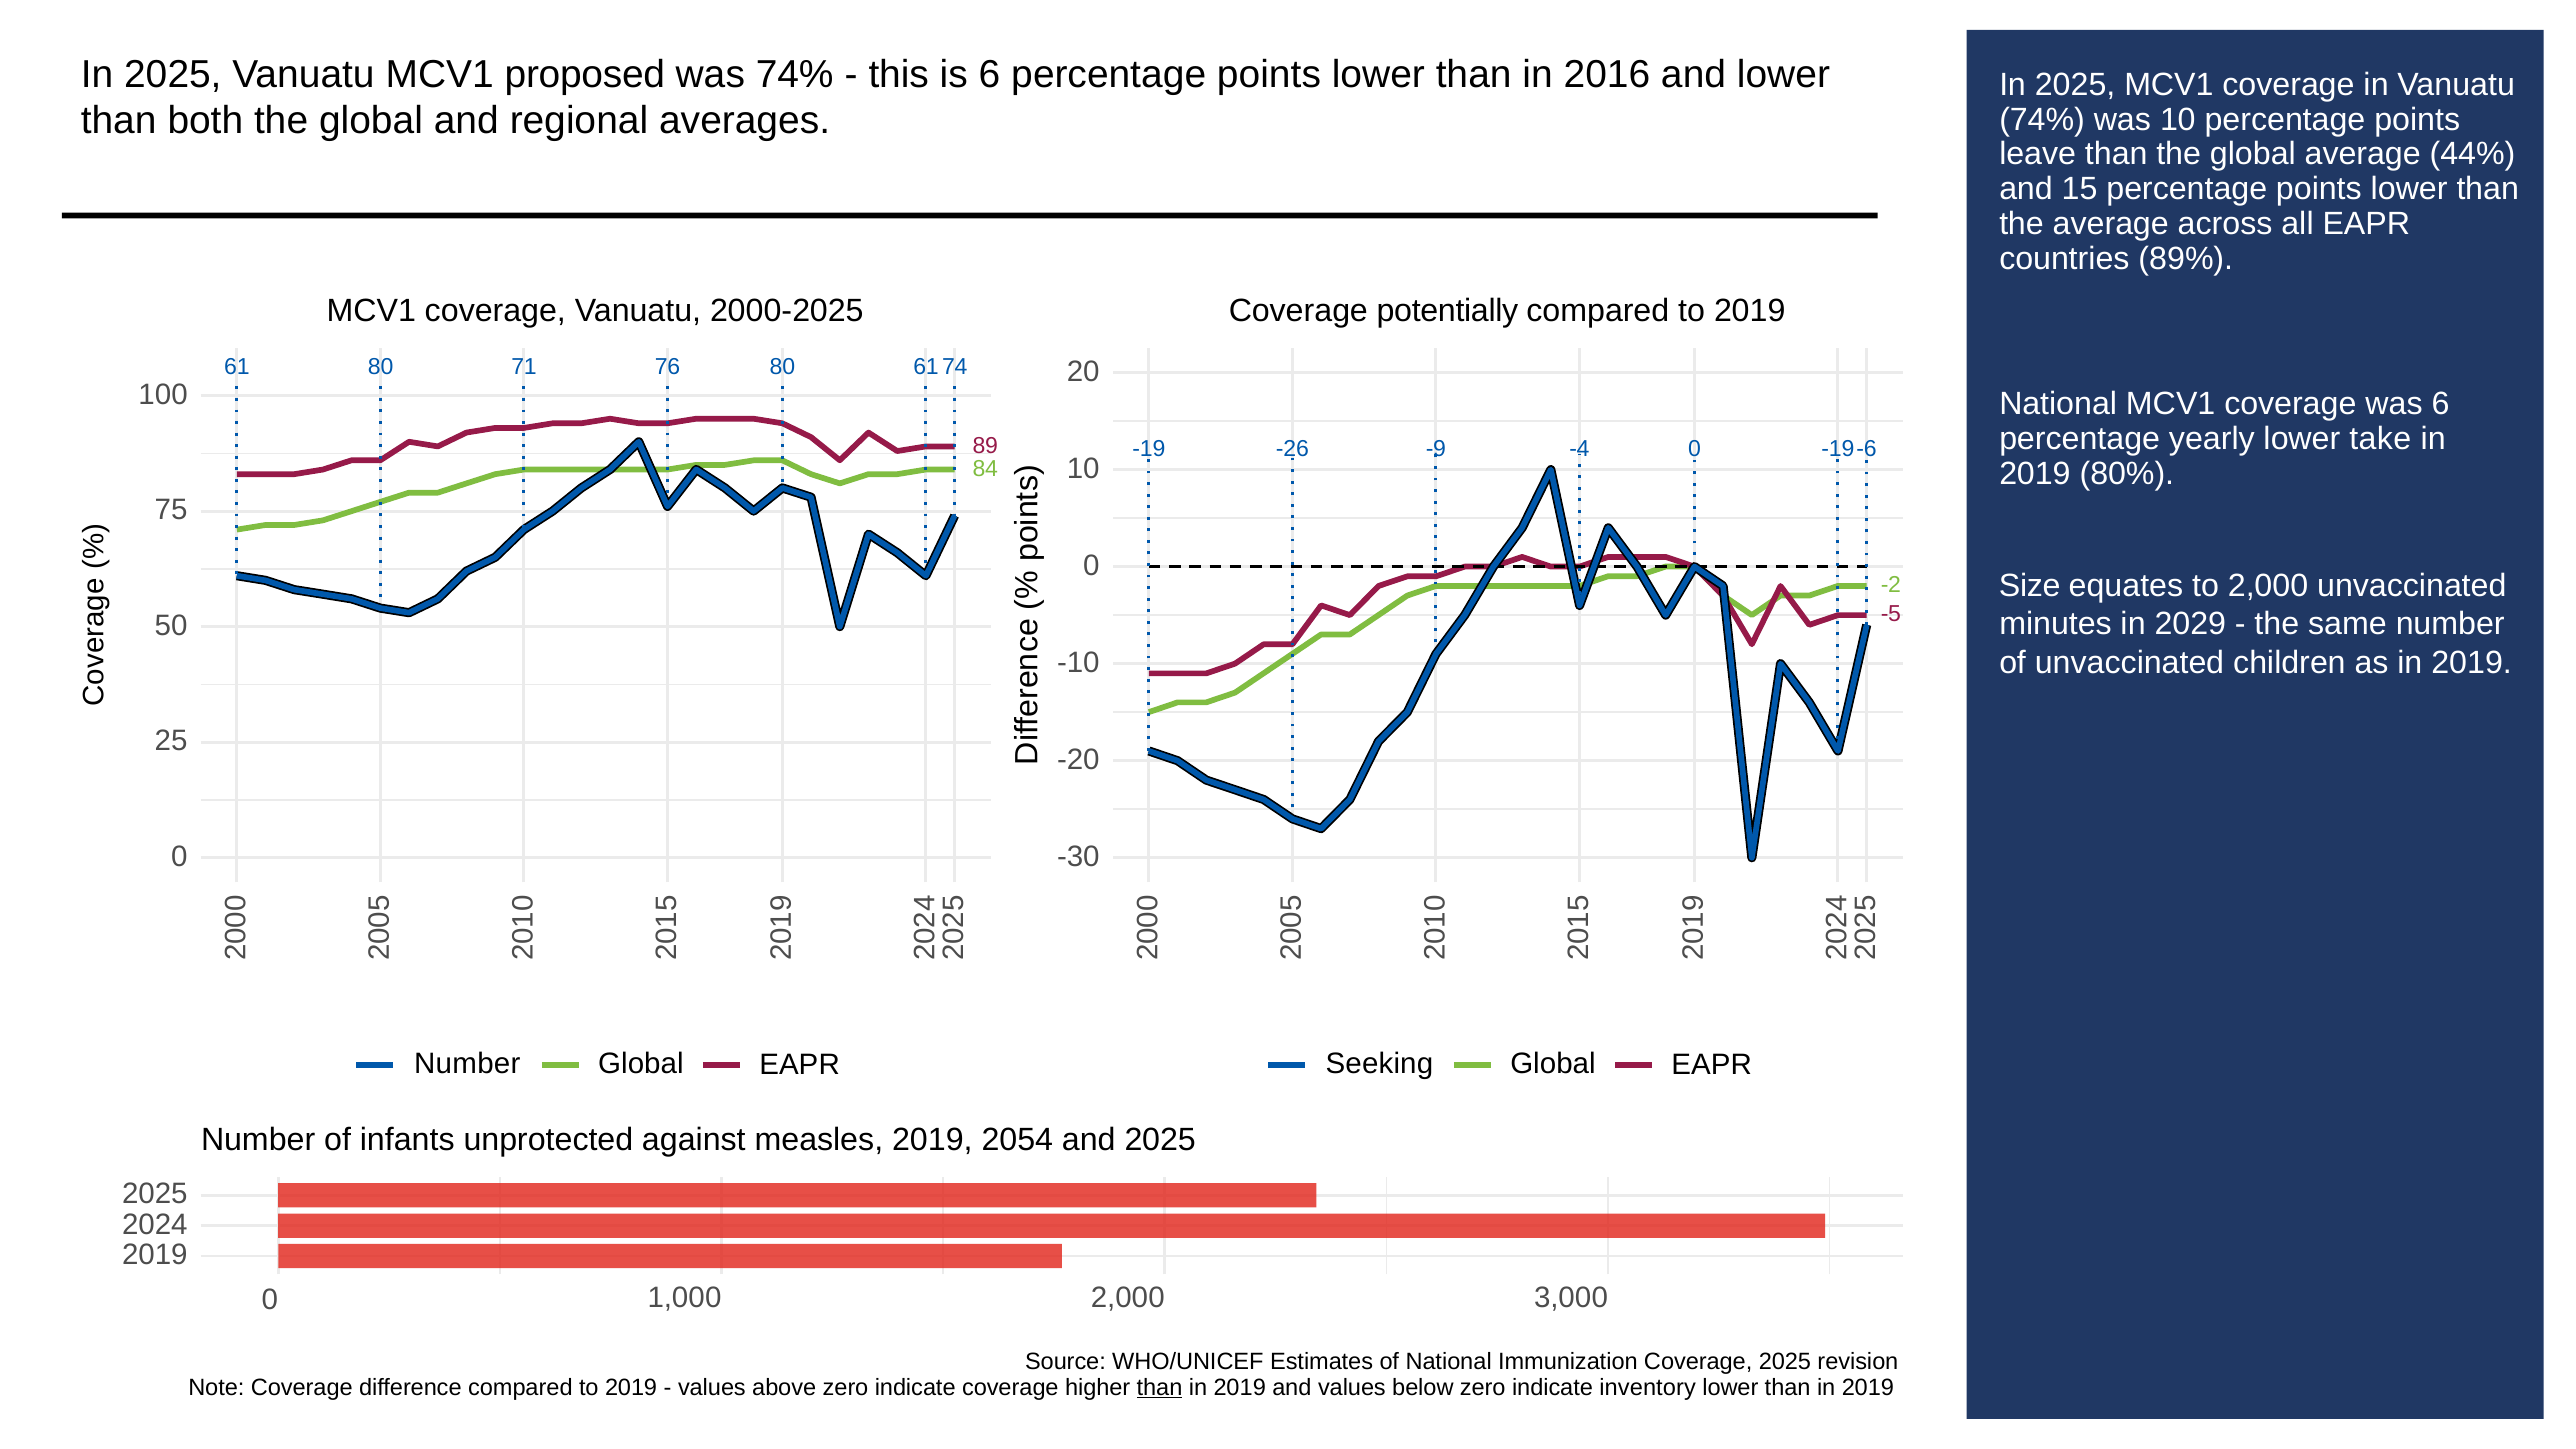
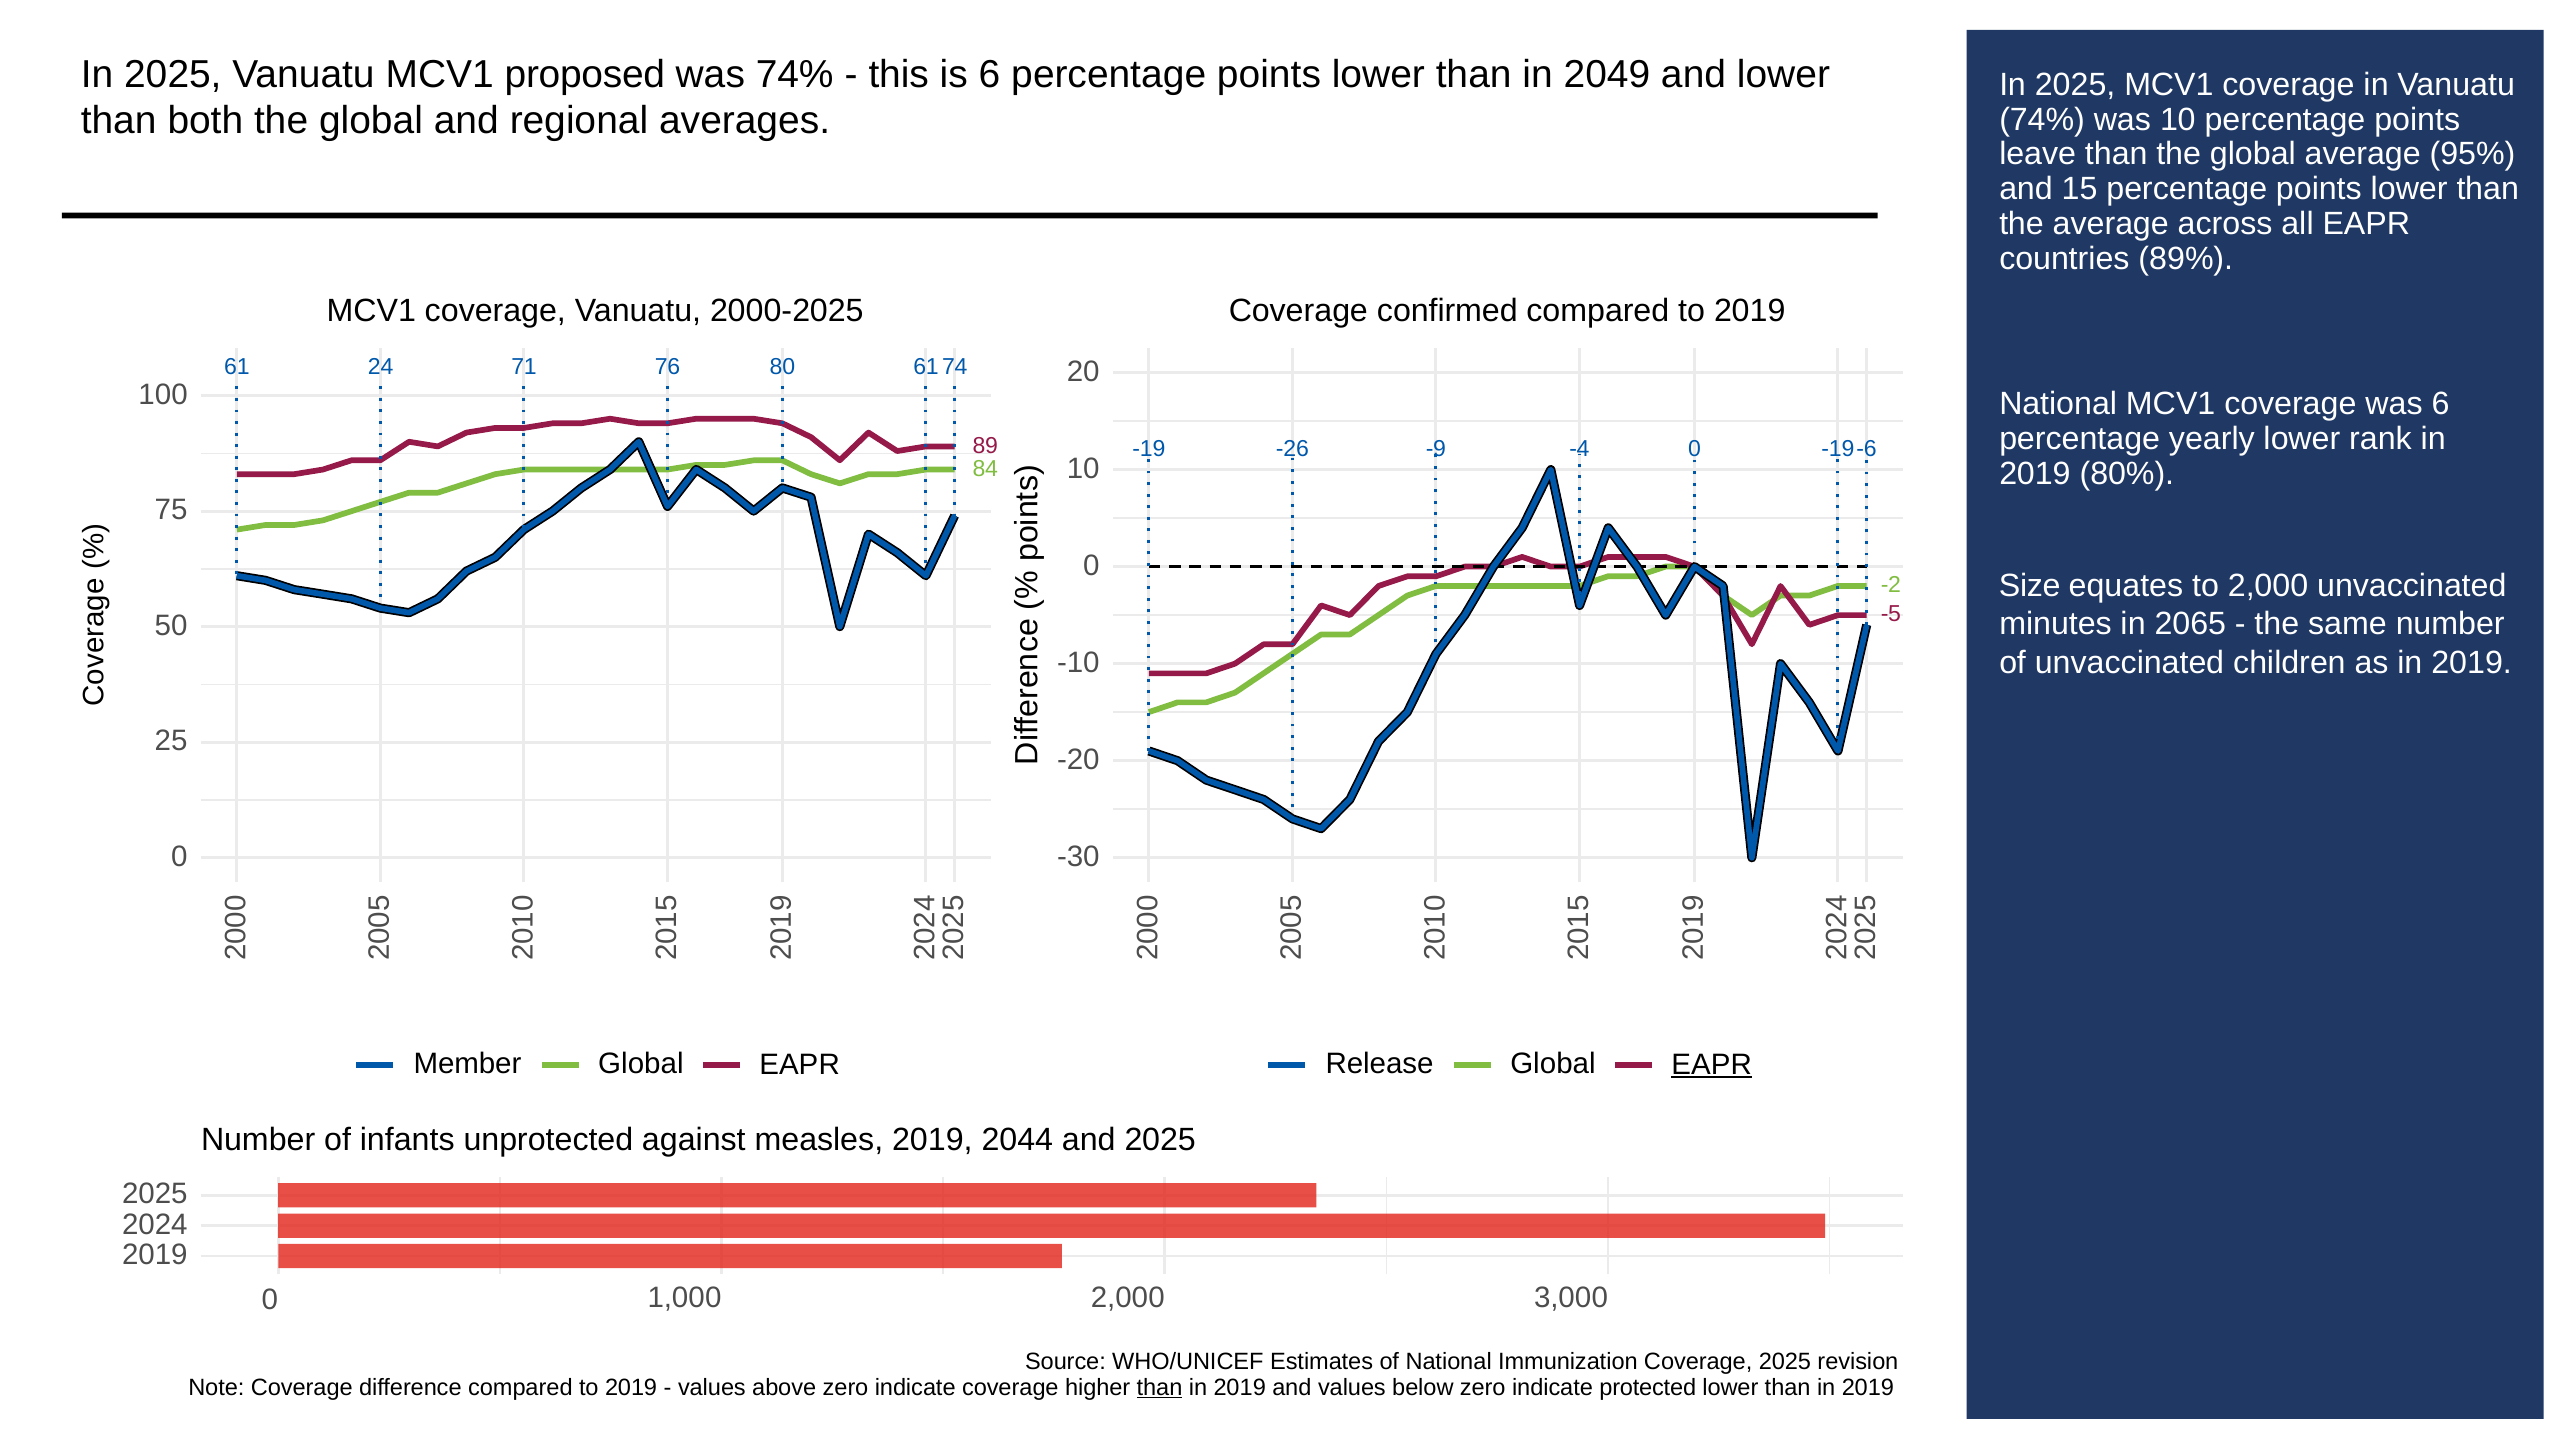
2016: 2016 -> 2049 (1607, 74)
44%: 44% -> 95% (2473, 154)
potentially: potentially -> confirmed (1447, 311)
61 80: 80 -> 24 (381, 367)
take: take -> rank (2381, 439)
2029: 2029 -> 2065 (2190, 624)
Number: Number -> Member (467, 1064)
Seeking: Seeking -> Release (1380, 1064)
EAPR underline: none -> present (1712, 1064)
2054: 2054 -> 2044 (1017, 1140)
inventory: inventory -> protected (1648, 1387)
